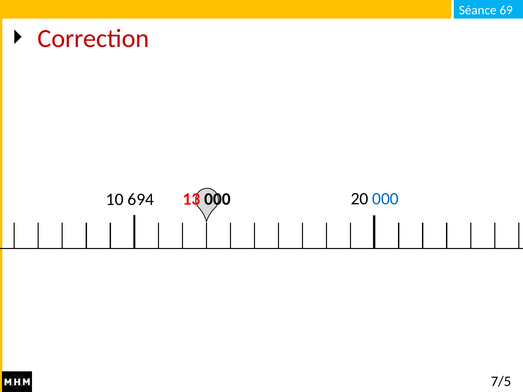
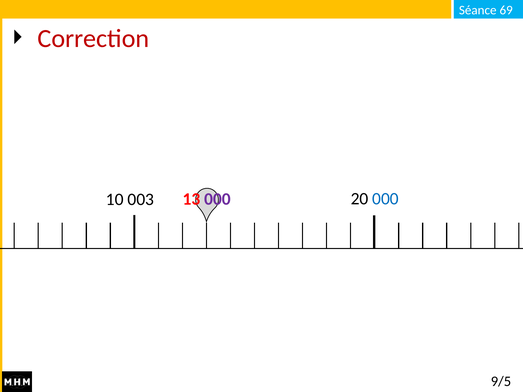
000 colour: black -> purple (217, 199)
694: 694 -> 003 (141, 200)
7/5: 7/5 -> 9/5 (501, 382)
